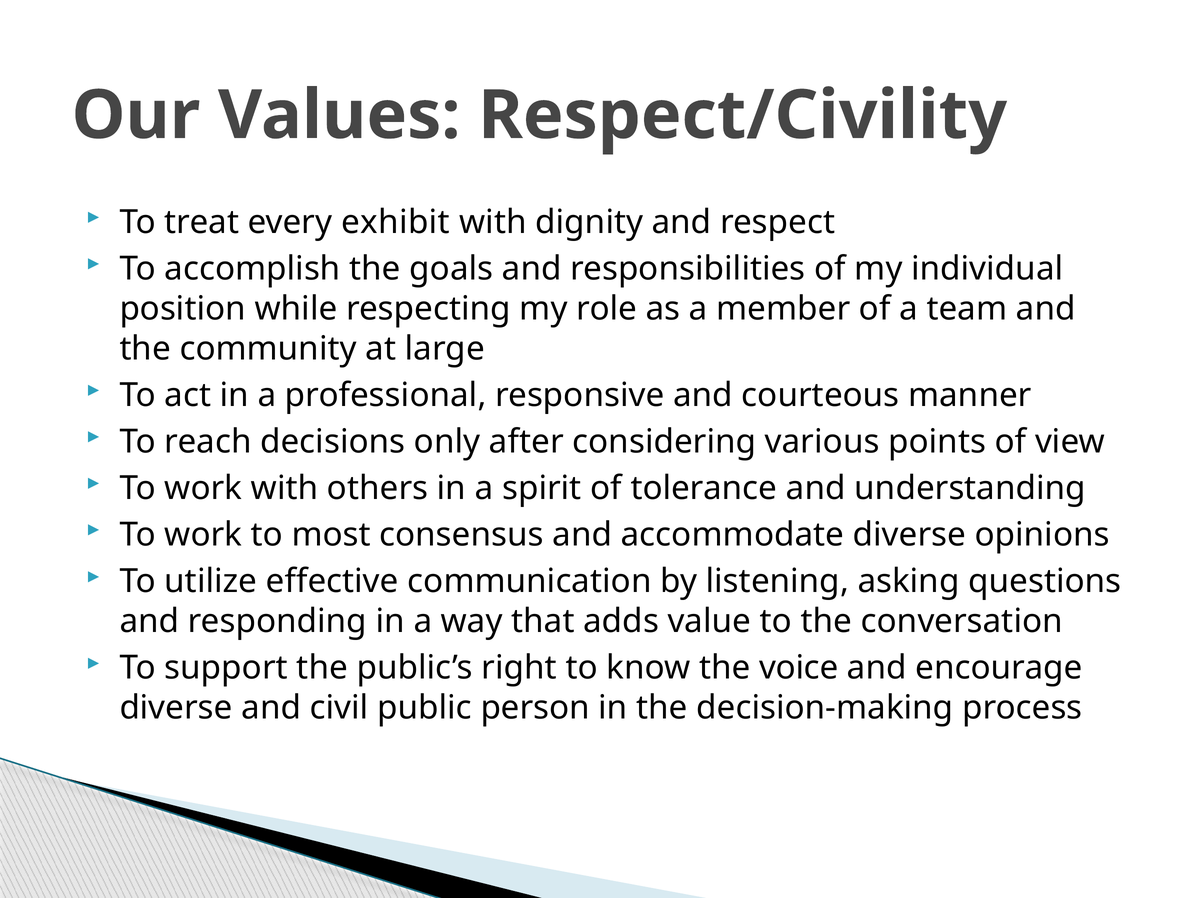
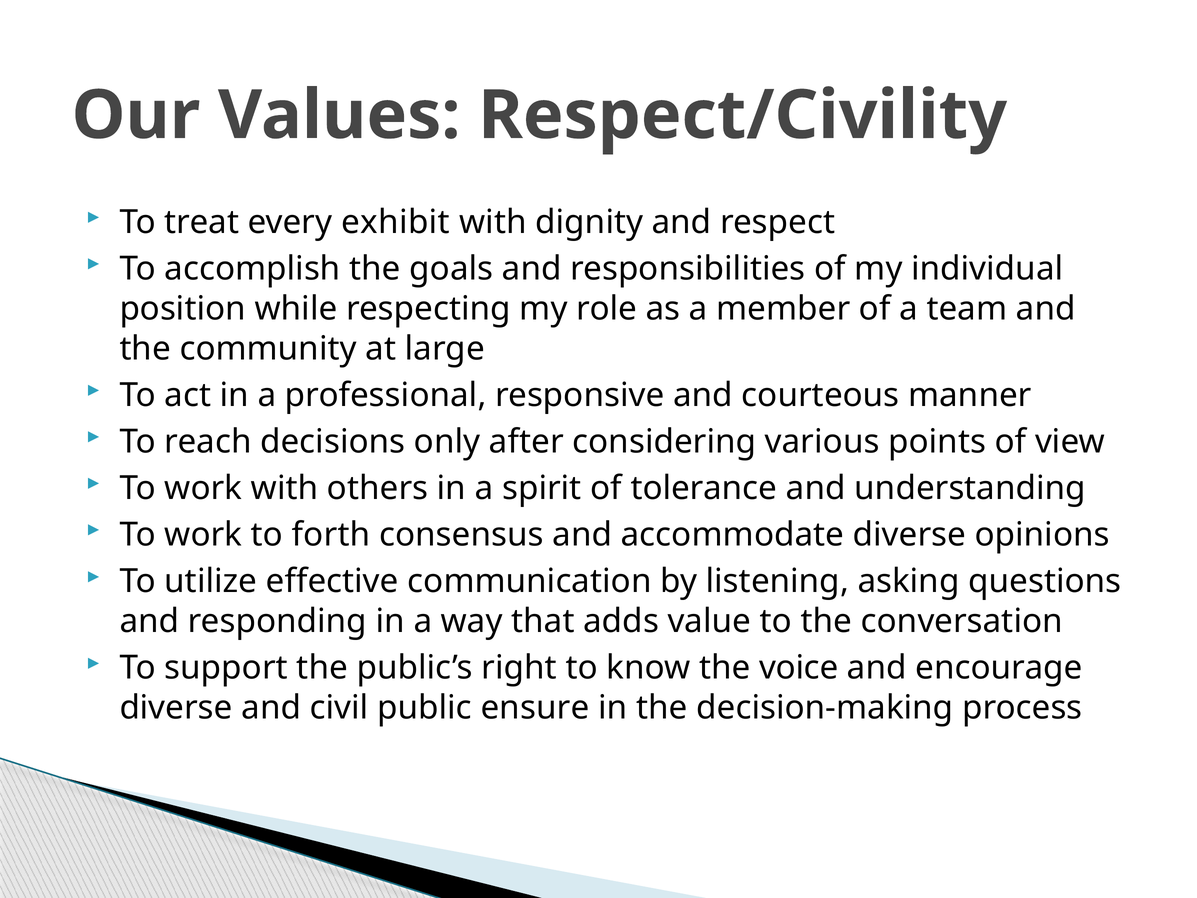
most: most -> forth (331, 535)
person: person -> ensure (535, 708)
